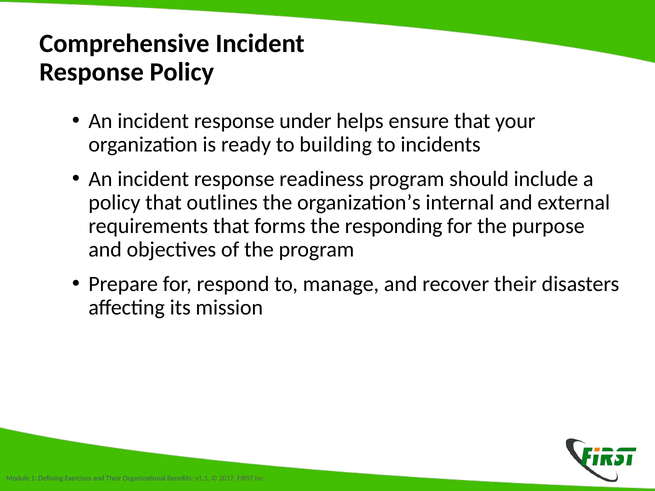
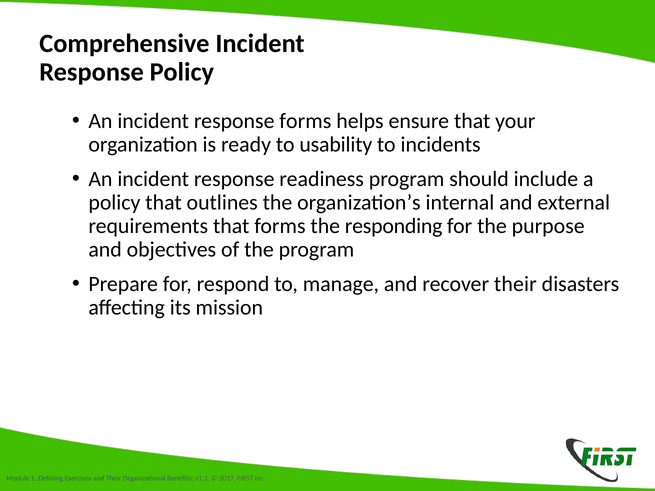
response under: under -> forms (305, 121)
building: building -> usability (336, 144)
